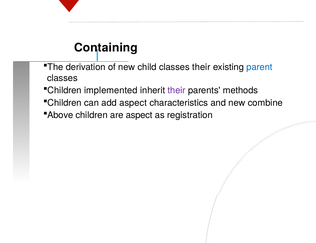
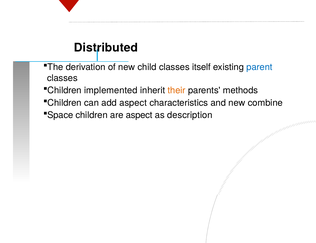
Containing: Containing -> Distributed (106, 48)
classes their: their -> itself (201, 67)
their colour: purple -> orange (177, 91)
Above: Above -> Space (60, 115)
registration: registration -> description (190, 115)
